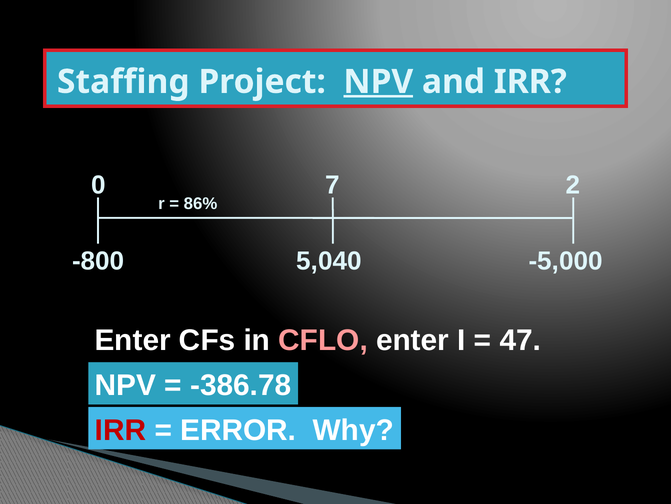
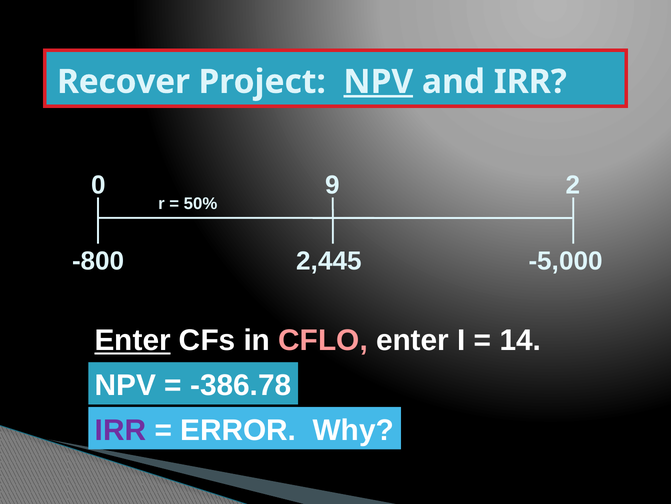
Staffing: Staffing -> Recover (123, 82)
7: 7 -> 9 (333, 185)
86%: 86% -> 50% (201, 203)
5,040: 5,040 -> 2,445 (329, 261)
Enter underline: none -> present (133, 340)
47: 47 -> 14 (520, 340)
IRR colour: red -> purple (121, 430)
